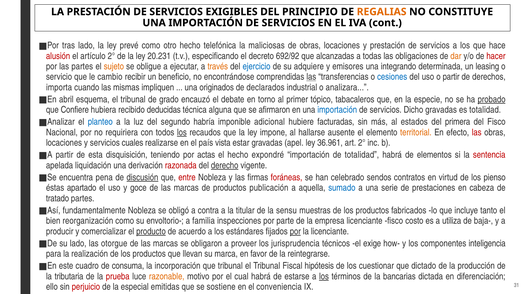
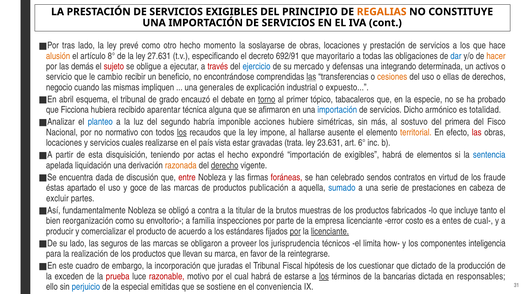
telefónica: telefónica -> momento (220, 46)
maliciosas: maliciosas -> soslayarse (267, 46)
alusión colour: red -> orange (58, 56)
artículo 2°: 2° -> 8° (111, 56)
20.231: 20.231 -> 27.631 (159, 56)
692/92: 692/92 -> 692/91 (288, 56)
alcanzadas: alcanzadas -> mayoritario (335, 56)
dar colour: orange -> blue (456, 56)
hacer colour: red -> orange (496, 56)
las partes: partes -> demás (82, 66)
sujeto colour: orange -> red (114, 66)
través colour: orange -> red (218, 66)
adquiere: adquiere -> mercado (309, 66)
emisores: emisores -> defensas (348, 66)
leasing: leasing -> activos (487, 66)
cesiones colour: blue -> orange (392, 77)
o partir: partir -> ellas (451, 77)
importa: importa -> negocio (59, 87)
originados: originados -> generales (217, 87)
declarados: declarados -> explicación (266, 87)
analizara: analizara -> expuesto (347, 87)
torno underline: none -> present (267, 99)
probado underline: present -> none (492, 99)
Confiere: Confiere -> Ficciona (75, 110)
deducidas: deducidas -> aparentar (164, 110)
Dicho gravadas: gravadas -> armónico (441, 110)
adicional: adicional -> acciones (270, 122)
facturadas: facturadas -> simétricas (336, 122)
estados: estados -> sostuvo (414, 122)
requiriera: requiriera -> normativo (122, 132)
apel: apel -> trata (294, 143)
36.961: 36.961 -> 23.631 (330, 143)
art 2°: 2° -> 6° (362, 143)
de totalidad: totalidad -> exigibles (362, 155)
sentencia colour: red -> blue (489, 155)
razonada colour: red -> orange (181, 165)
pena: pena -> dada (104, 178)
discusión underline: present -> none (142, 178)
pienso: pienso -> fraude (495, 178)
tratado: tratado -> excluir (57, 198)
sensu: sensu -> brutos (286, 211)
licenciante fisco: fisco -> error (394, 221)
utiliza: utiliza -> entes (452, 221)
baja-: baja- -> cual- (483, 221)
producto underline: present -> none (151, 231)
licenciante underline: none -> present (330, 231)
otorgue: otorgue -> seguros (114, 244)
exige: exige -> limita (372, 244)
consuma: consuma -> embargo (128, 266)
que tribunal: tribunal -> juradas (230, 266)
tributaria: tributaria -> exceden (69, 277)
razonable colour: orange -> red (167, 277)
diferenciación: diferenciación -> responsables (481, 277)
perjuicio colour: red -> blue (86, 287)
